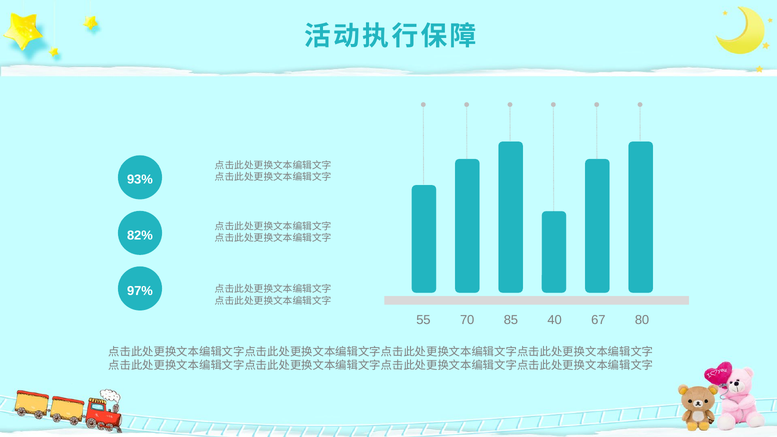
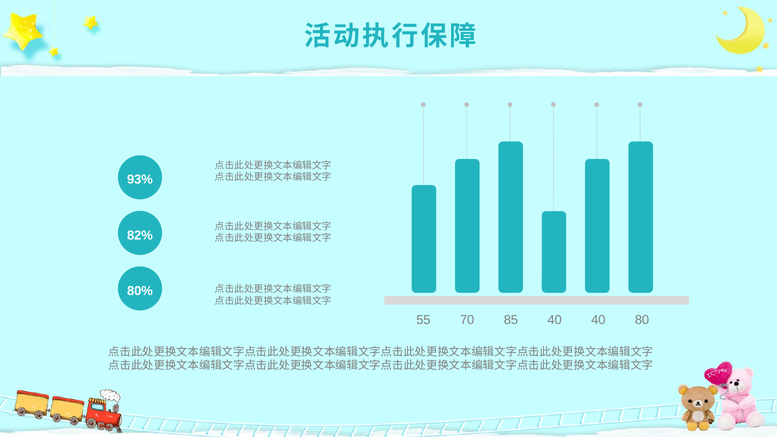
97%: 97% -> 80% (140, 291)
40 67: 67 -> 40 (598, 320)
